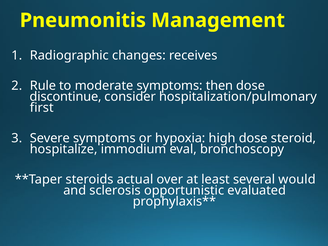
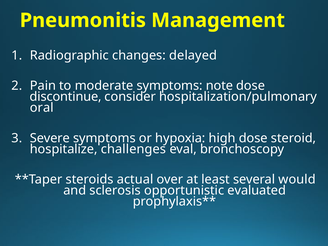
receives: receives -> delayed (193, 55)
Rule: Rule -> Pain (43, 86)
then: then -> note (219, 86)
first: first -> oral (42, 108)
immodium: immodium -> challenges (133, 149)
